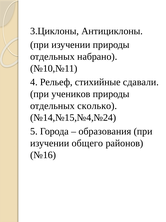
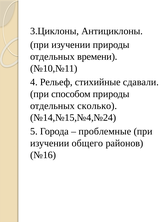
набрано: набрано -> времени (97, 56)
учеников: учеников -> способом (71, 94)
образования: образования -> проблемные (105, 131)
